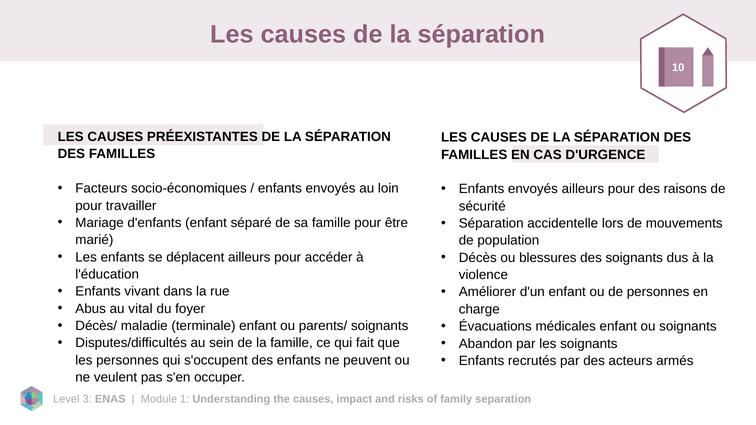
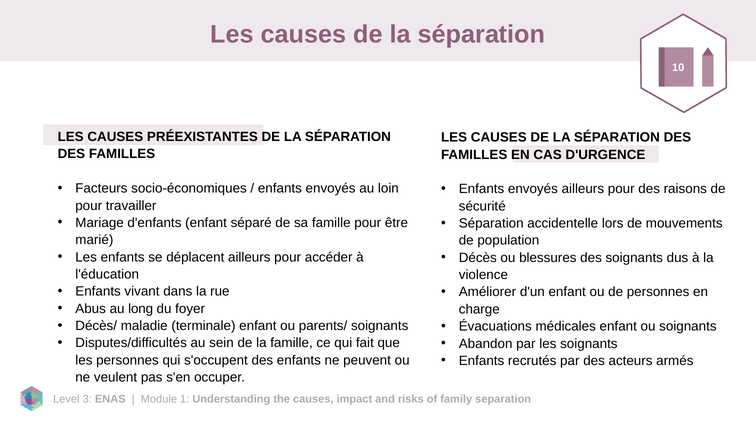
vital: vital -> long (141, 309)
